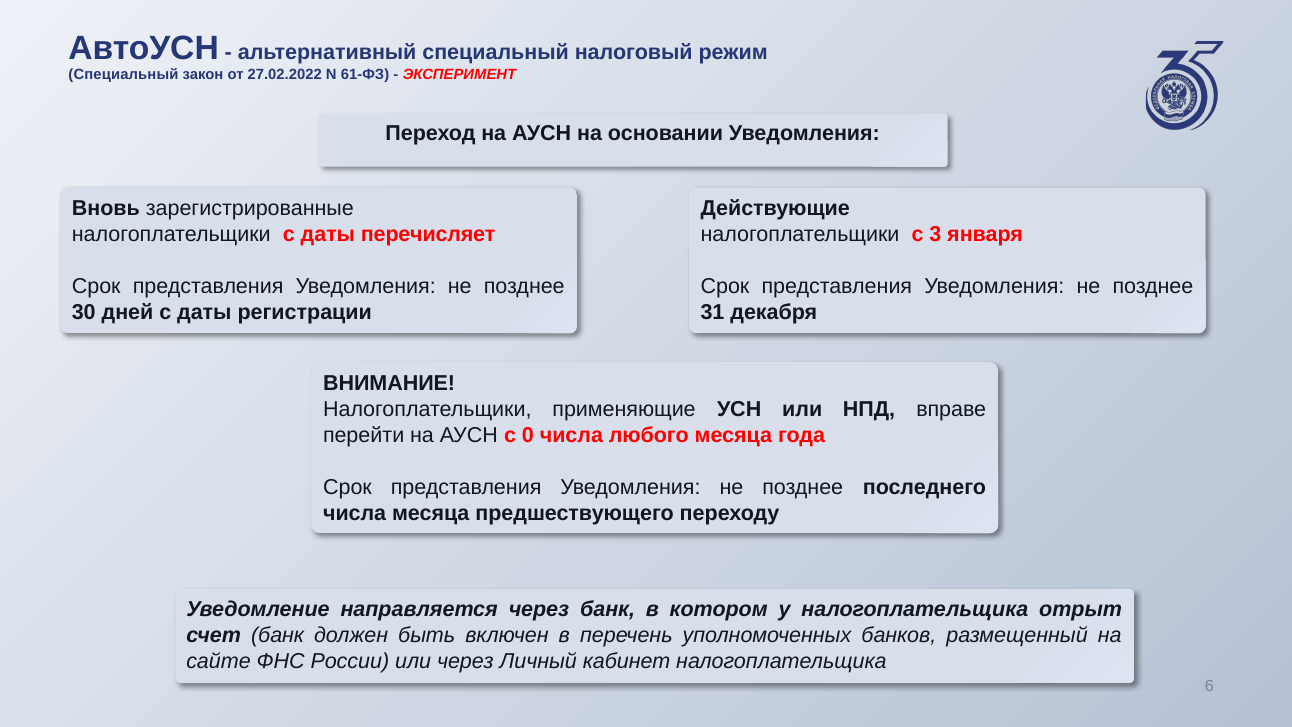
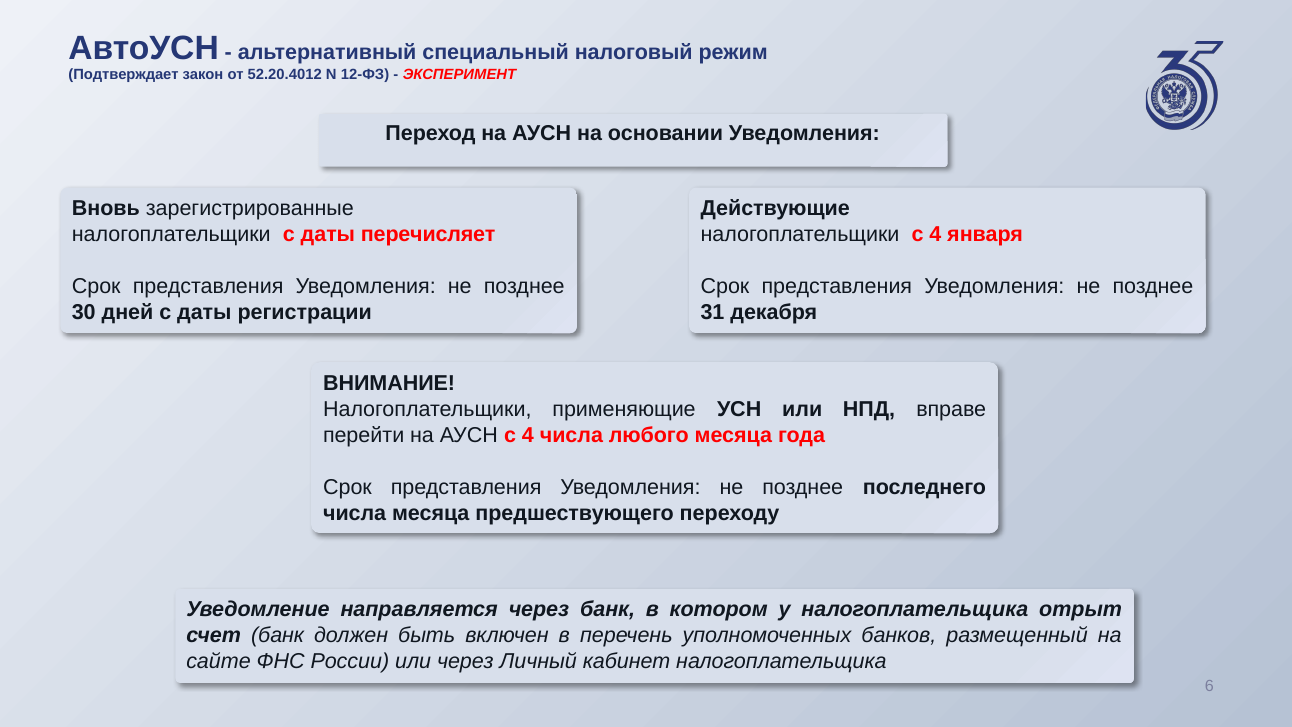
Специальный: Специальный -> Подтверждает (124, 75)
27.02.2022: 27.02.2022 -> 52.20.4012 (285, 75)
61-ФЗ: 61-ФЗ -> 12-ФЗ (365, 75)
налогоплательщики с 3: 3 -> 4 (935, 235)
АУСН с 0: 0 -> 4 (528, 435)
